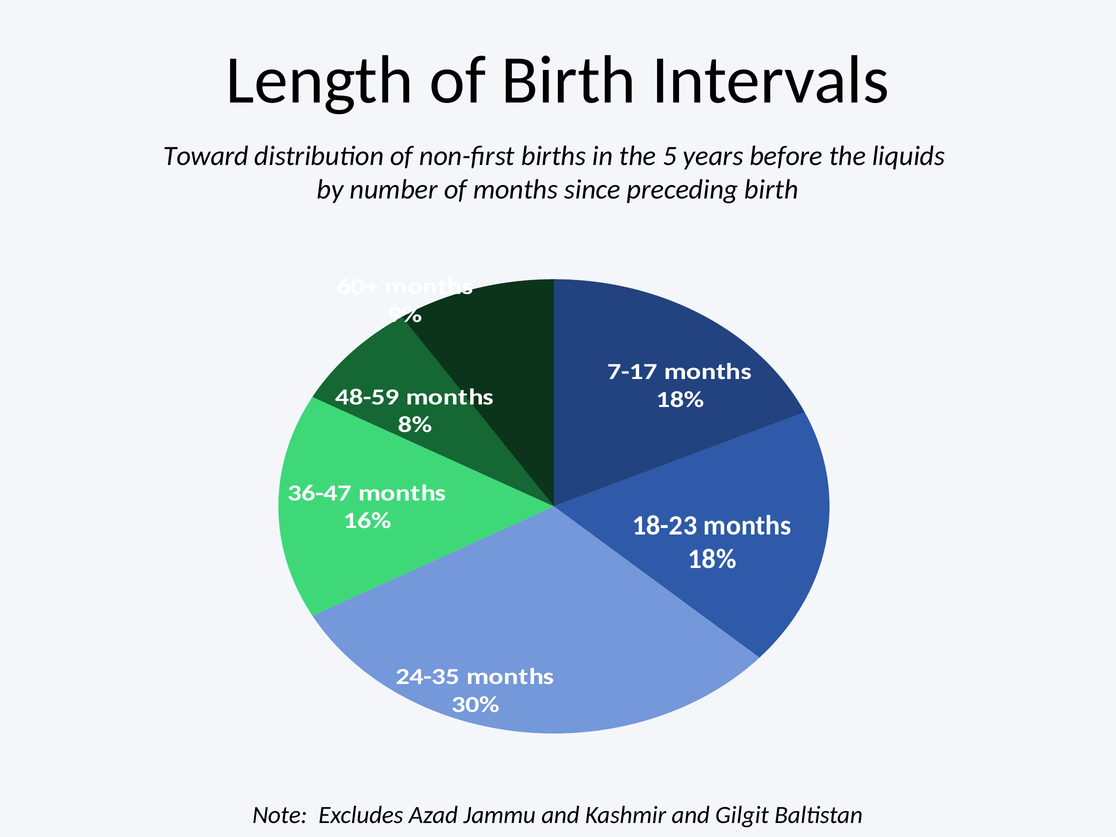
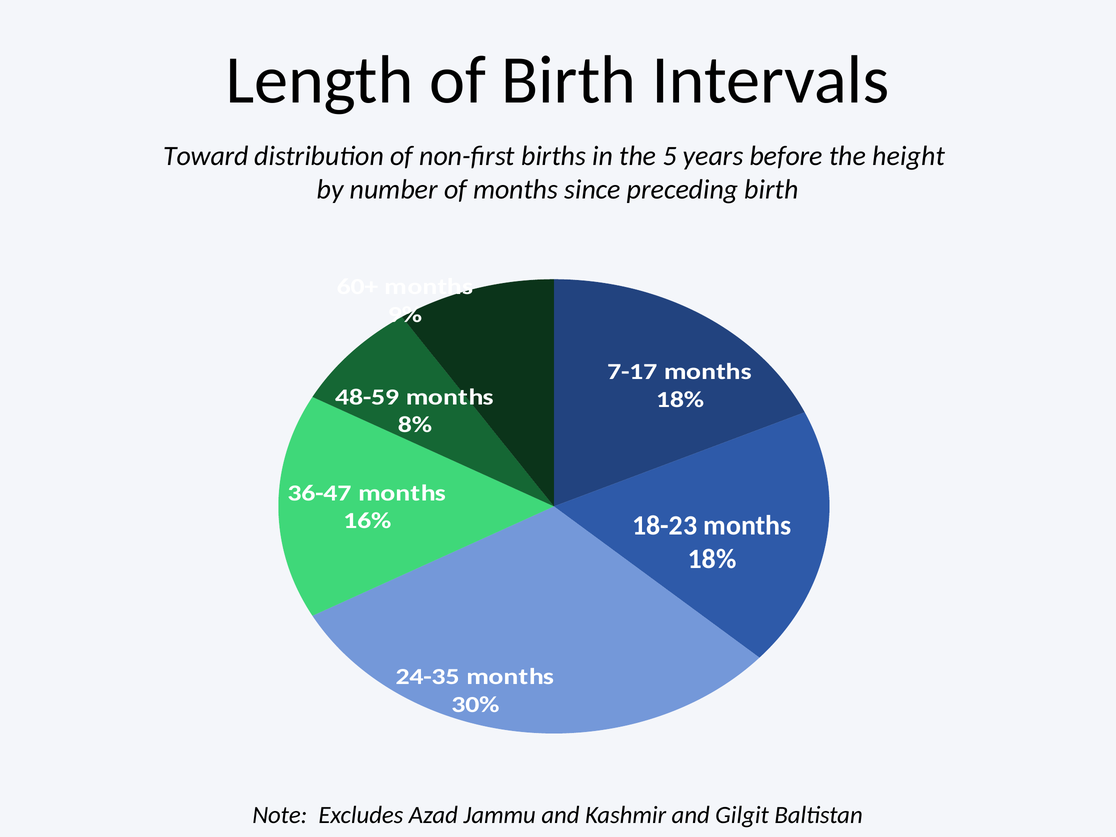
liquids: liquids -> height (909, 156)
